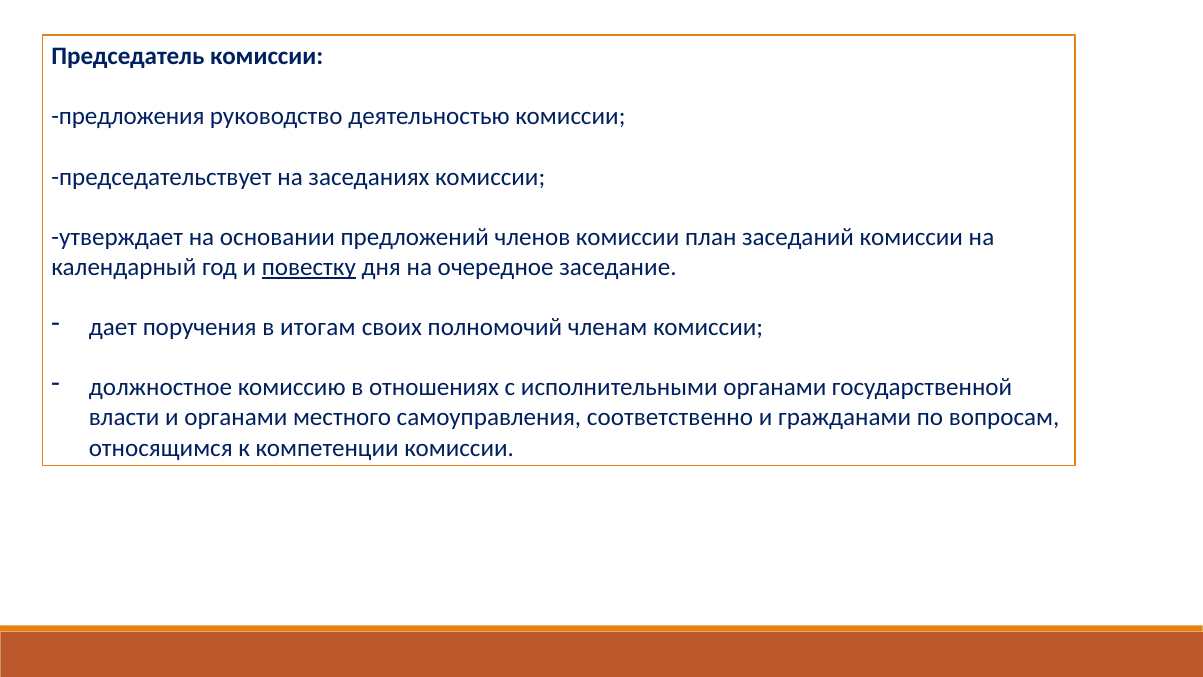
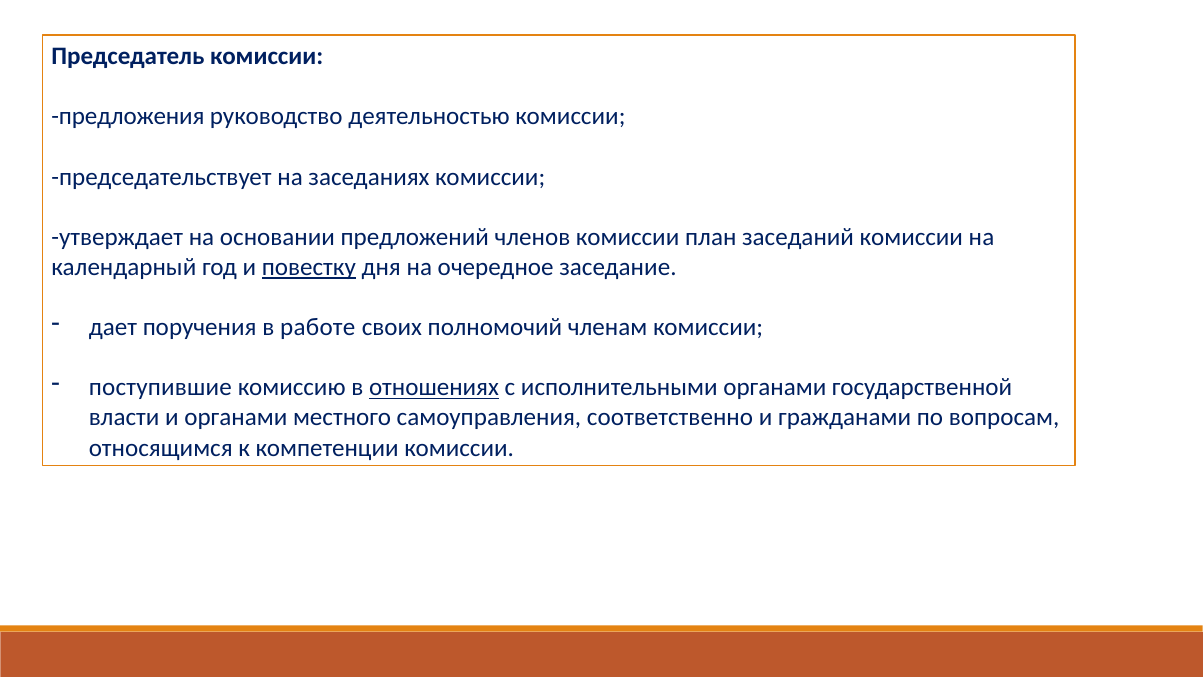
итогам: итогам -> работе (318, 327)
должностное: должностное -> поступившие (160, 387)
отношениях underline: none -> present (434, 387)
